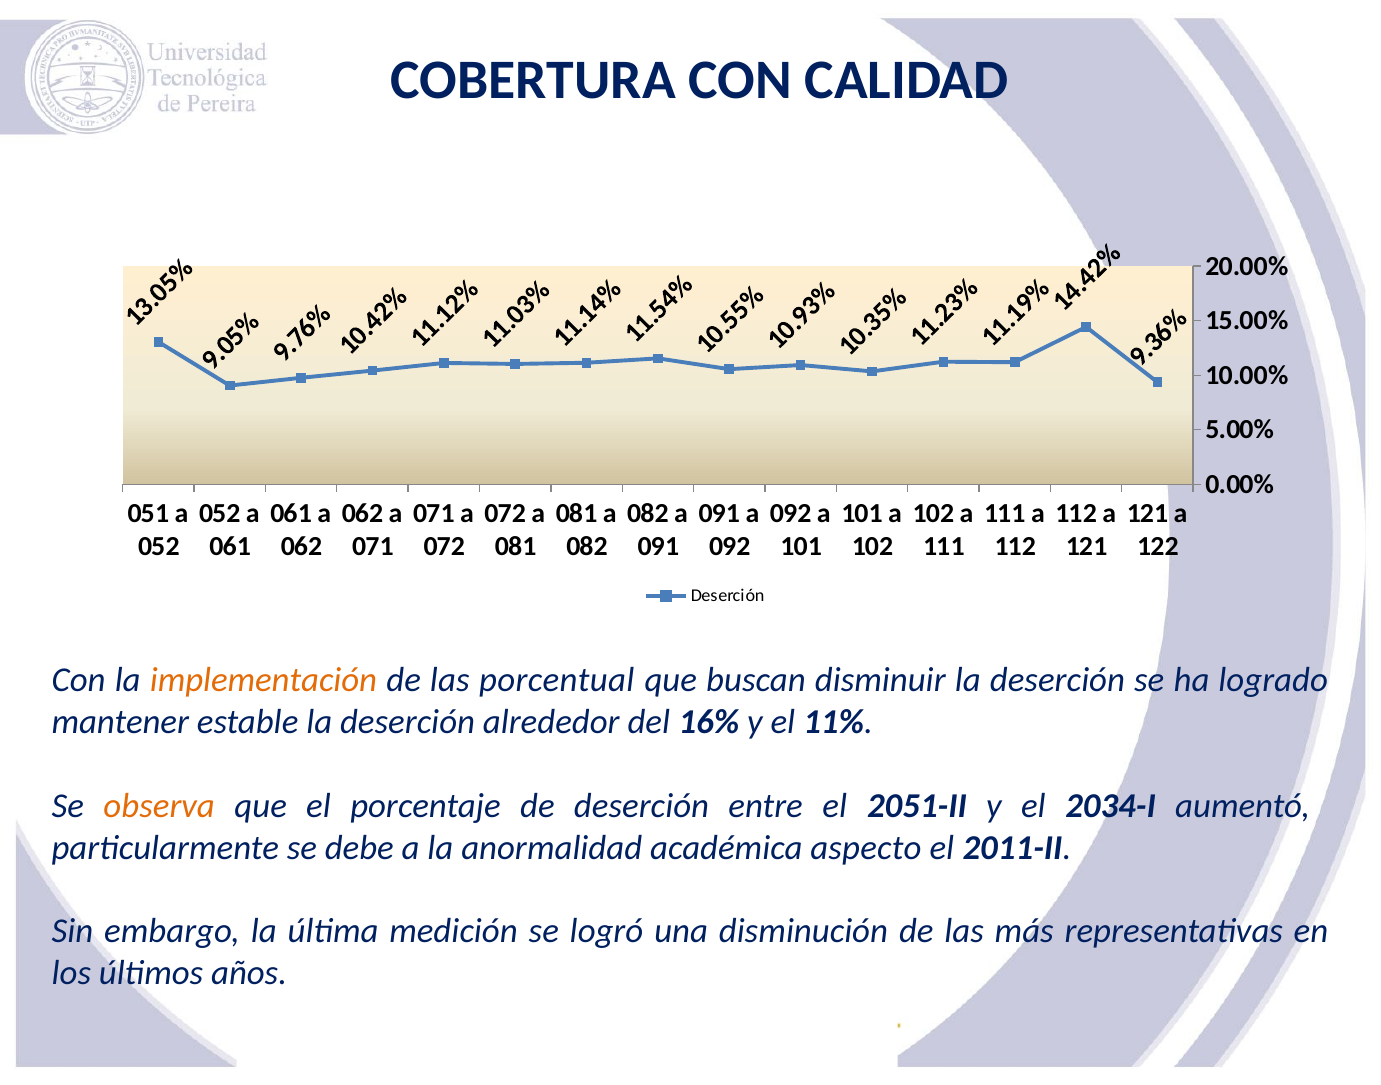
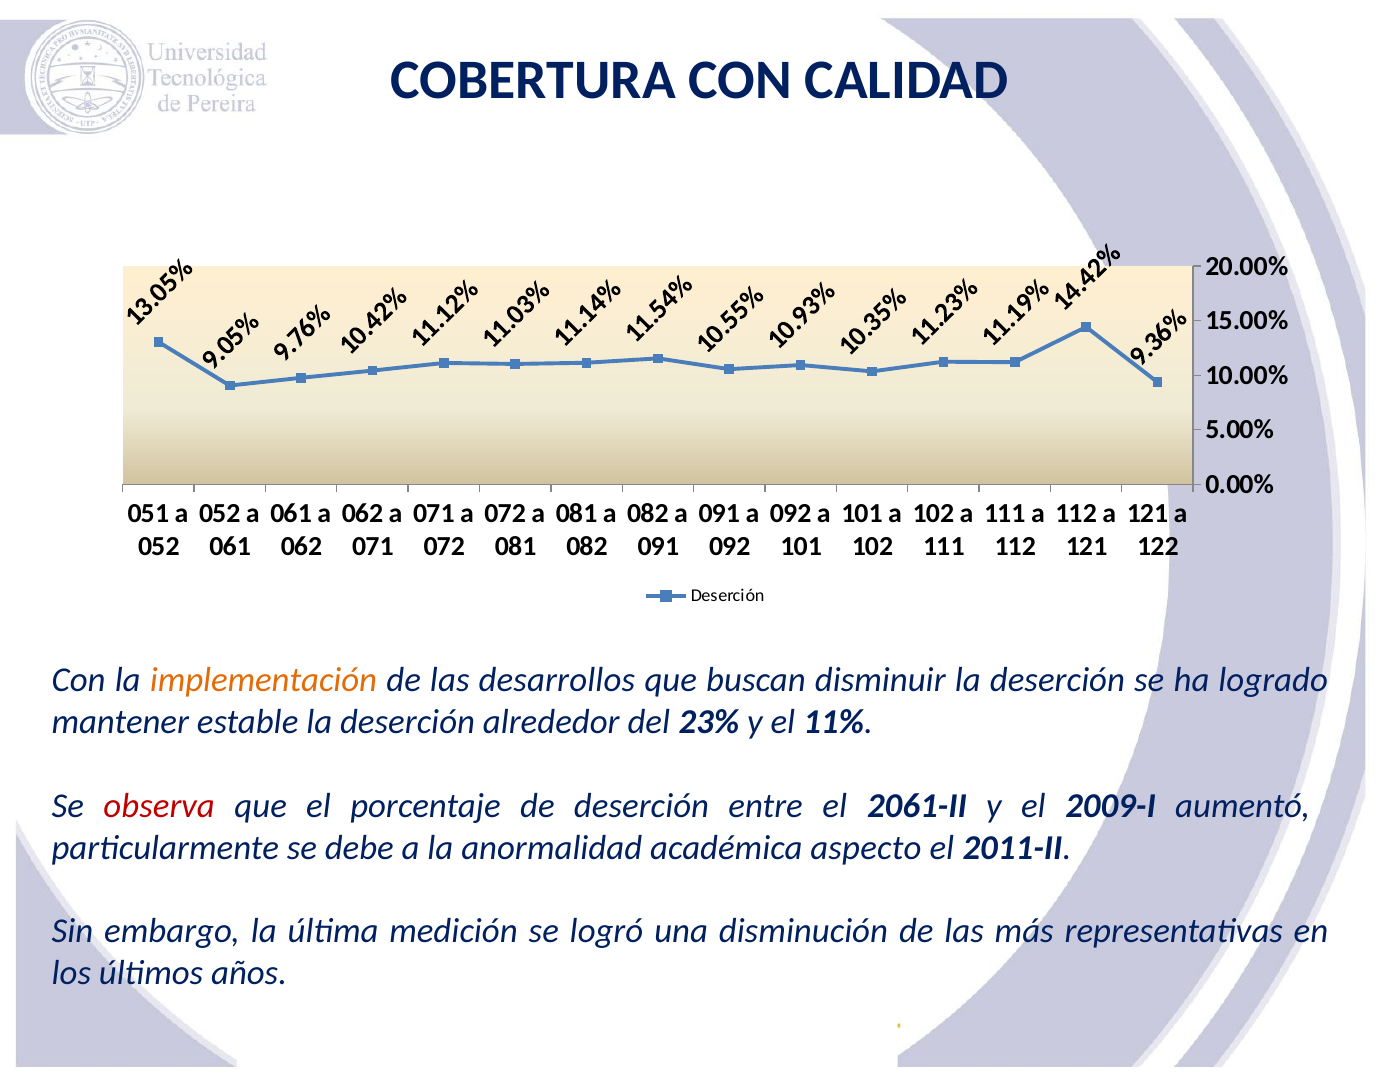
porcentual: porcentual -> desarrollos (557, 681)
16%: 16% -> 23% (709, 722)
observa colour: orange -> red (159, 806)
2051-II: 2051-II -> 2061-II (917, 806)
2034-I: 2034-I -> 2009-I (1111, 806)
